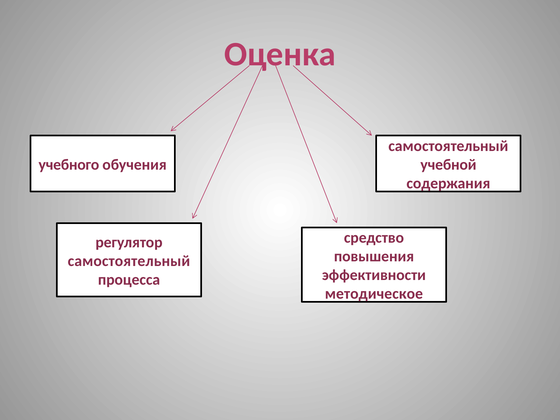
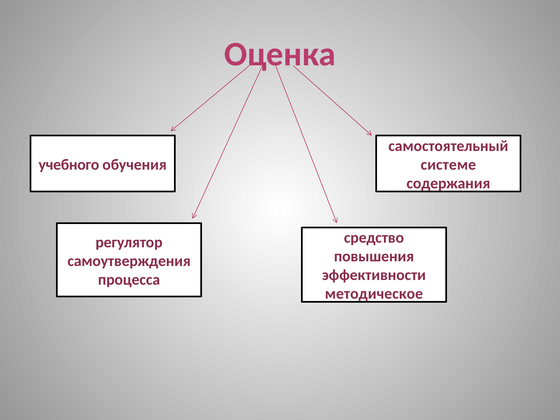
учебной: учебной -> системе (448, 165)
самостоятельный: самостоятельный -> самоутверждения (129, 261)
